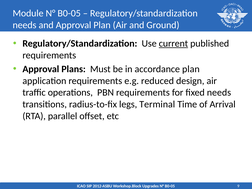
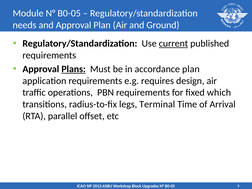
Plans underline: none -> present (74, 69)
reduced: reduced -> requires (158, 81)
fixed needs: needs -> which (219, 93)
